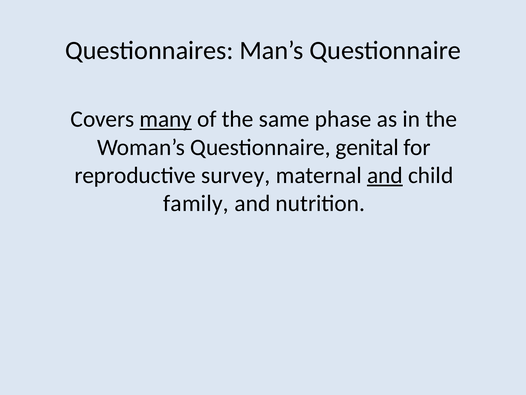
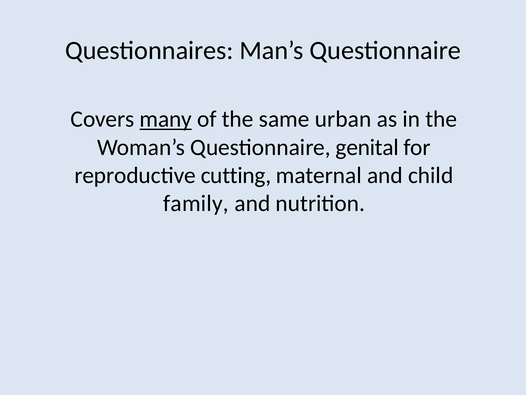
phase: phase -> urban (343, 119)
survey: survey -> cutting (236, 175)
and underline: present -> none (385, 175)
